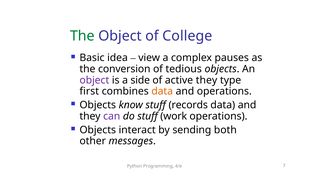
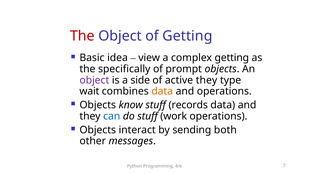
The colour: green -> red (82, 36)
of College: College -> Getting (187, 36)
complex pauses: pauses -> getting (232, 58)
conversion: conversion -> specifically (124, 69)
tedious: tedious -> prompt (184, 69)
first: first -> wait (89, 91)
can colour: purple -> blue (112, 116)
